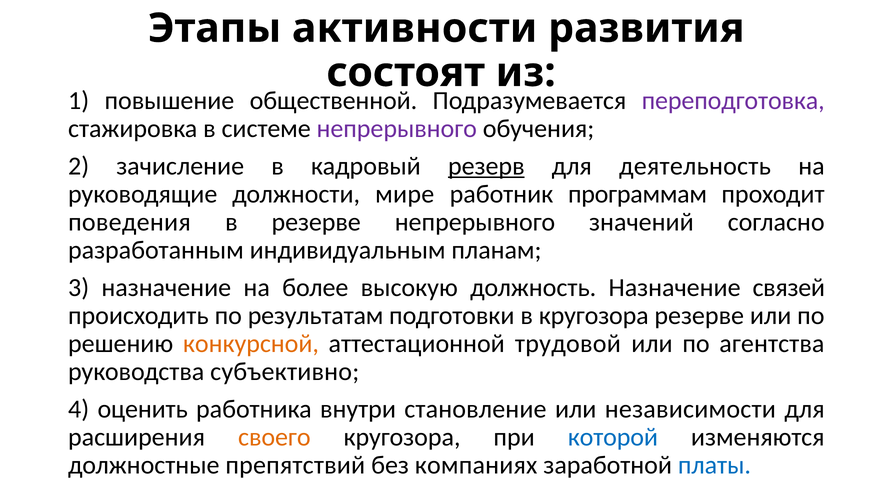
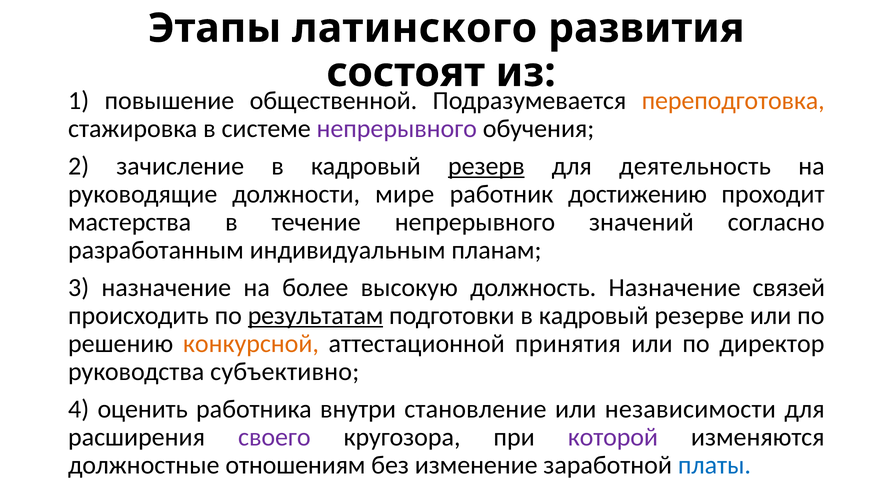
активности: активности -> латинского (415, 28)
переподготовка colour: purple -> orange (733, 101)
программам: программам -> достижению (638, 194)
поведения: поведения -> мастерства (130, 222)
в резерве: резерве -> течение (316, 222)
результатам underline: none -> present (316, 316)
подготовки в кругозора: кругозора -> кадровый (594, 316)
трудовой: трудовой -> принятия (568, 344)
агентства: агентства -> директор (772, 344)
своего colour: orange -> purple (274, 437)
которой colour: blue -> purple (613, 437)
препятствий: препятствий -> отношениям (295, 466)
компаниях: компаниях -> изменение (476, 466)
